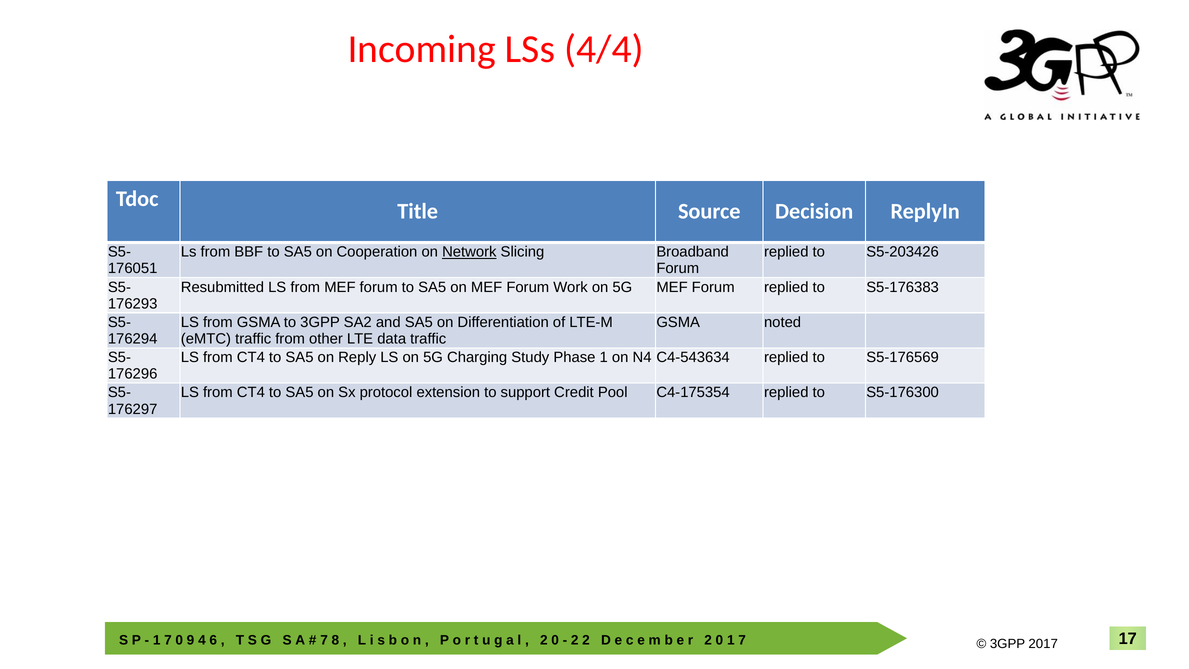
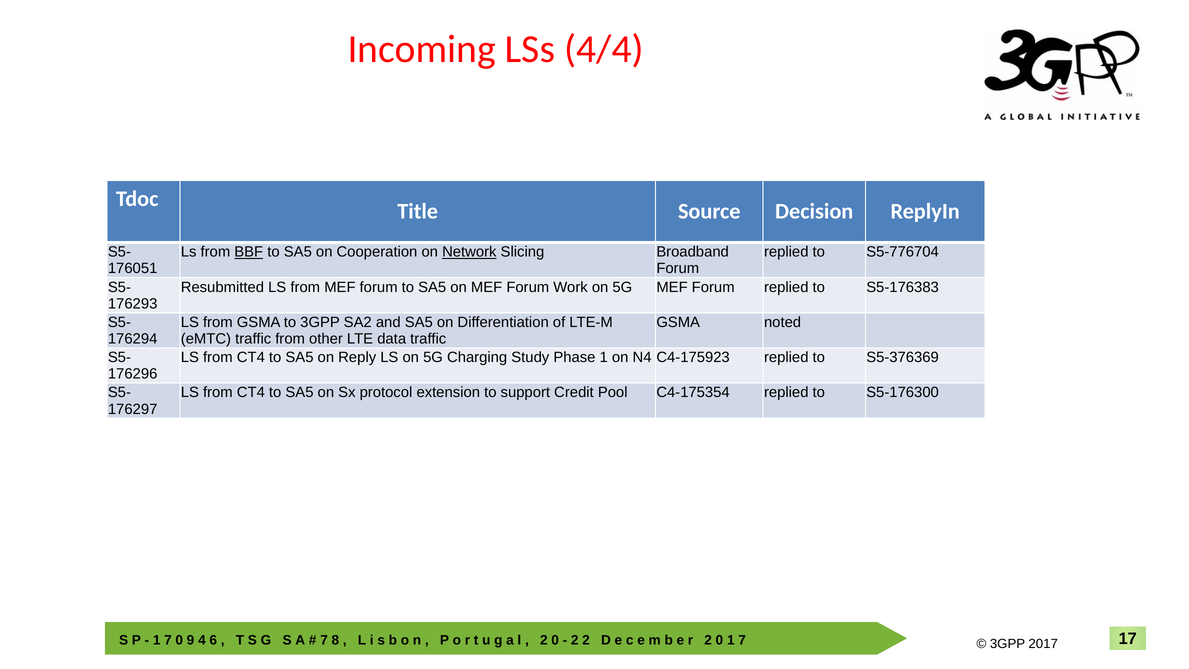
BBF underline: none -> present (249, 252)
S5-203426: S5-203426 -> S5-776704 (903, 252)
C4-543634: C4-543634 -> C4-175923 (693, 357)
S5-176569: S5-176569 -> S5-376369 (903, 357)
